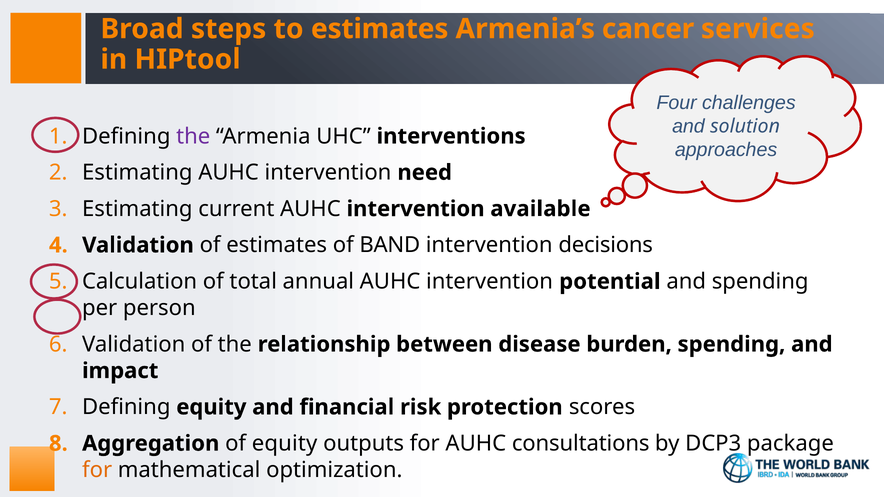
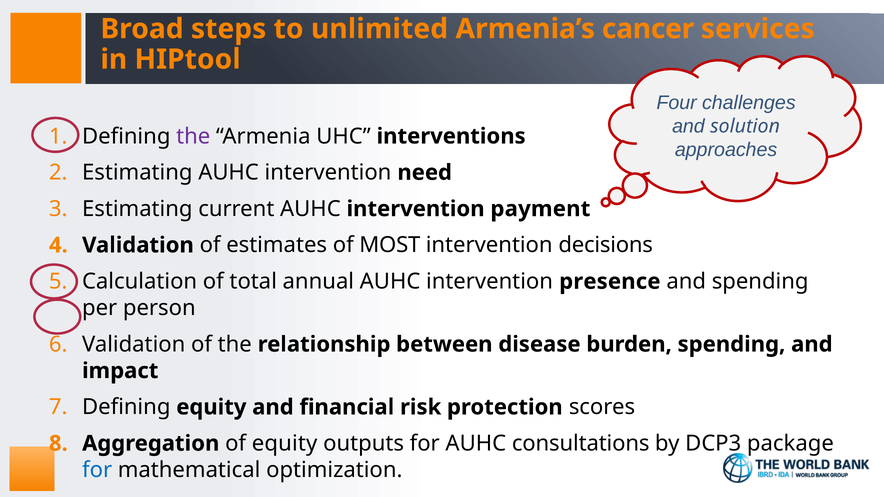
to estimates: estimates -> unlimited (380, 29)
available: available -> payment (540, 209)
BAND: BAND -> MOST (390, 245)
potential: potential -> presence (610, 282)
for colour: orange -> blue (97, 470)
